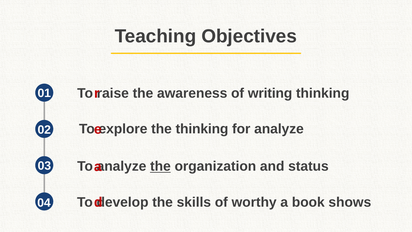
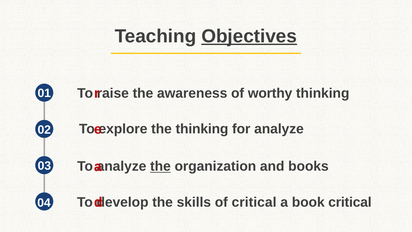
Objectives underline: none -> present (249, 36)
writing: writing -> worthy (270, 93)
status: status -> books (308, 166)
of worthy: worthy -> critical (254, 202)
book shows: shows -> critical (350, 202)
